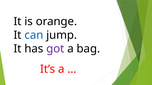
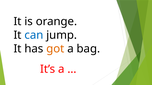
got colour: purple -> orange (55, 49)
